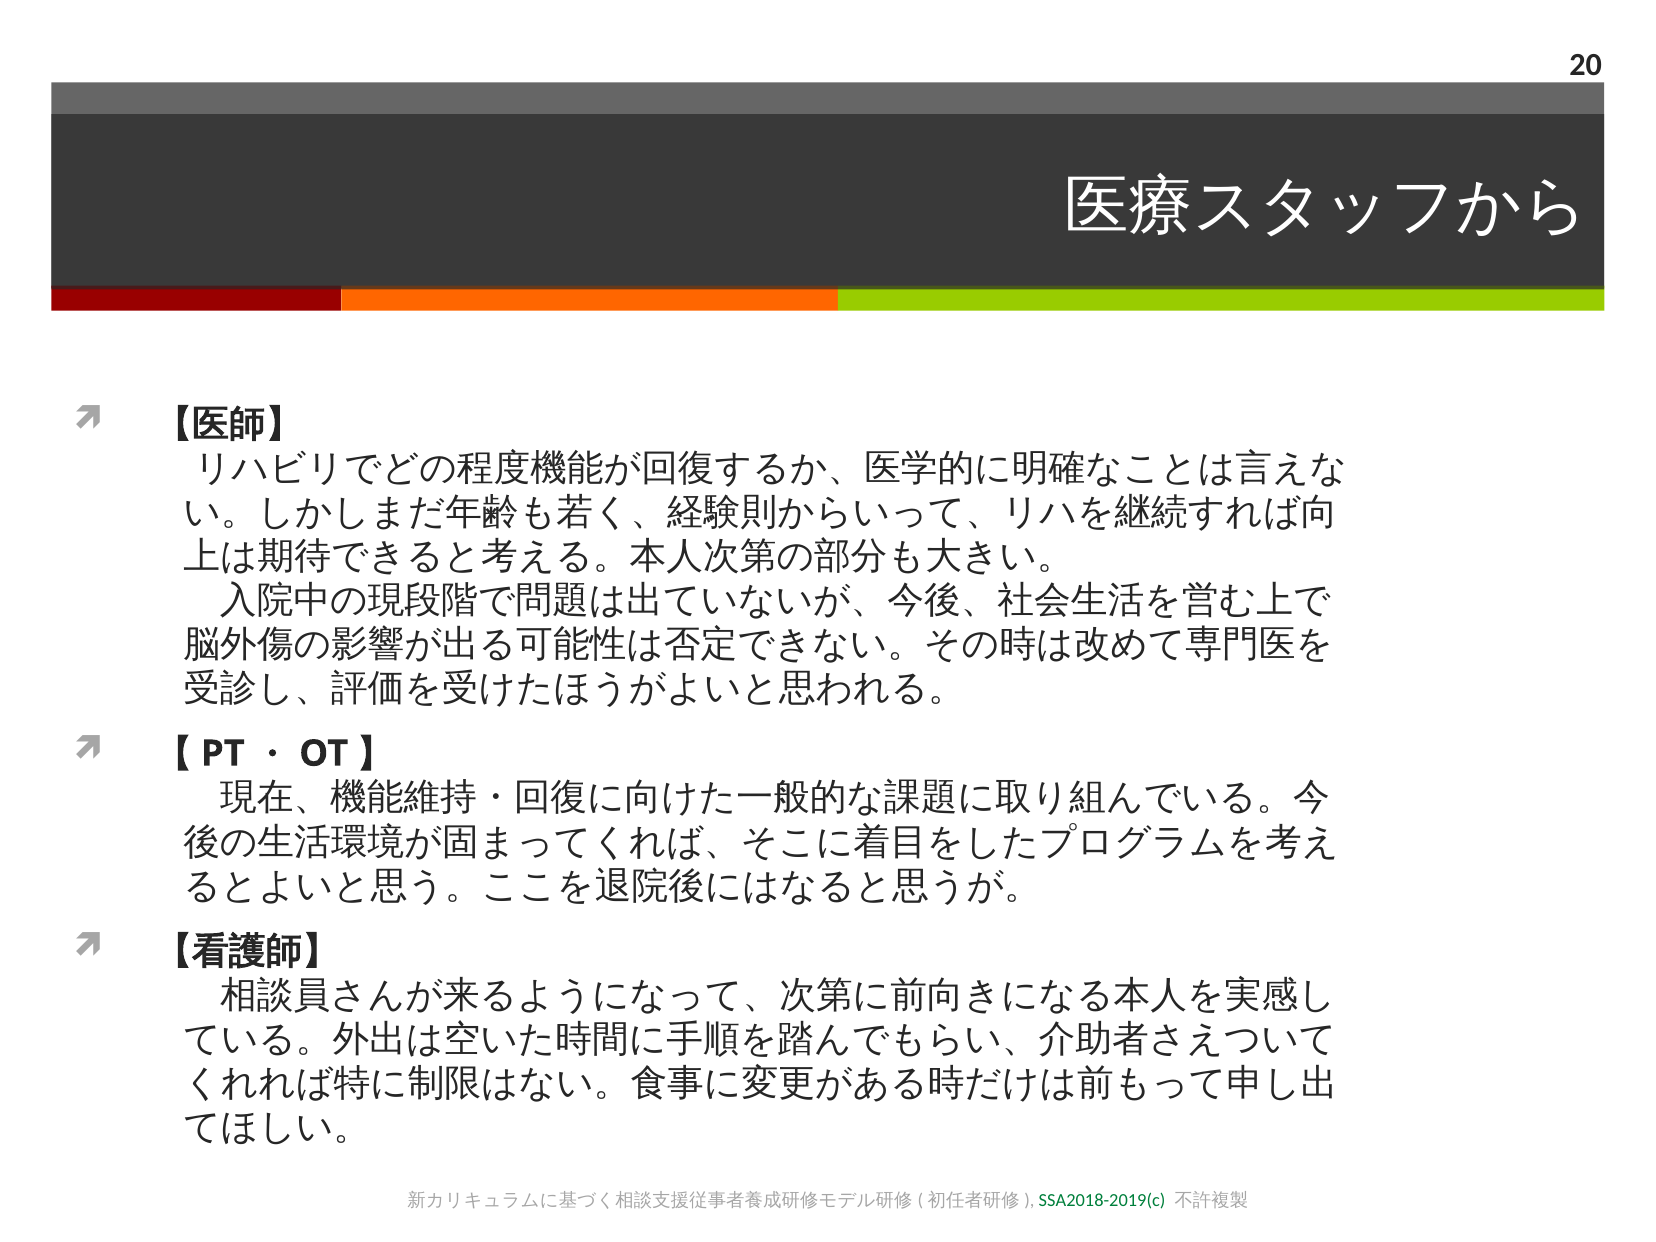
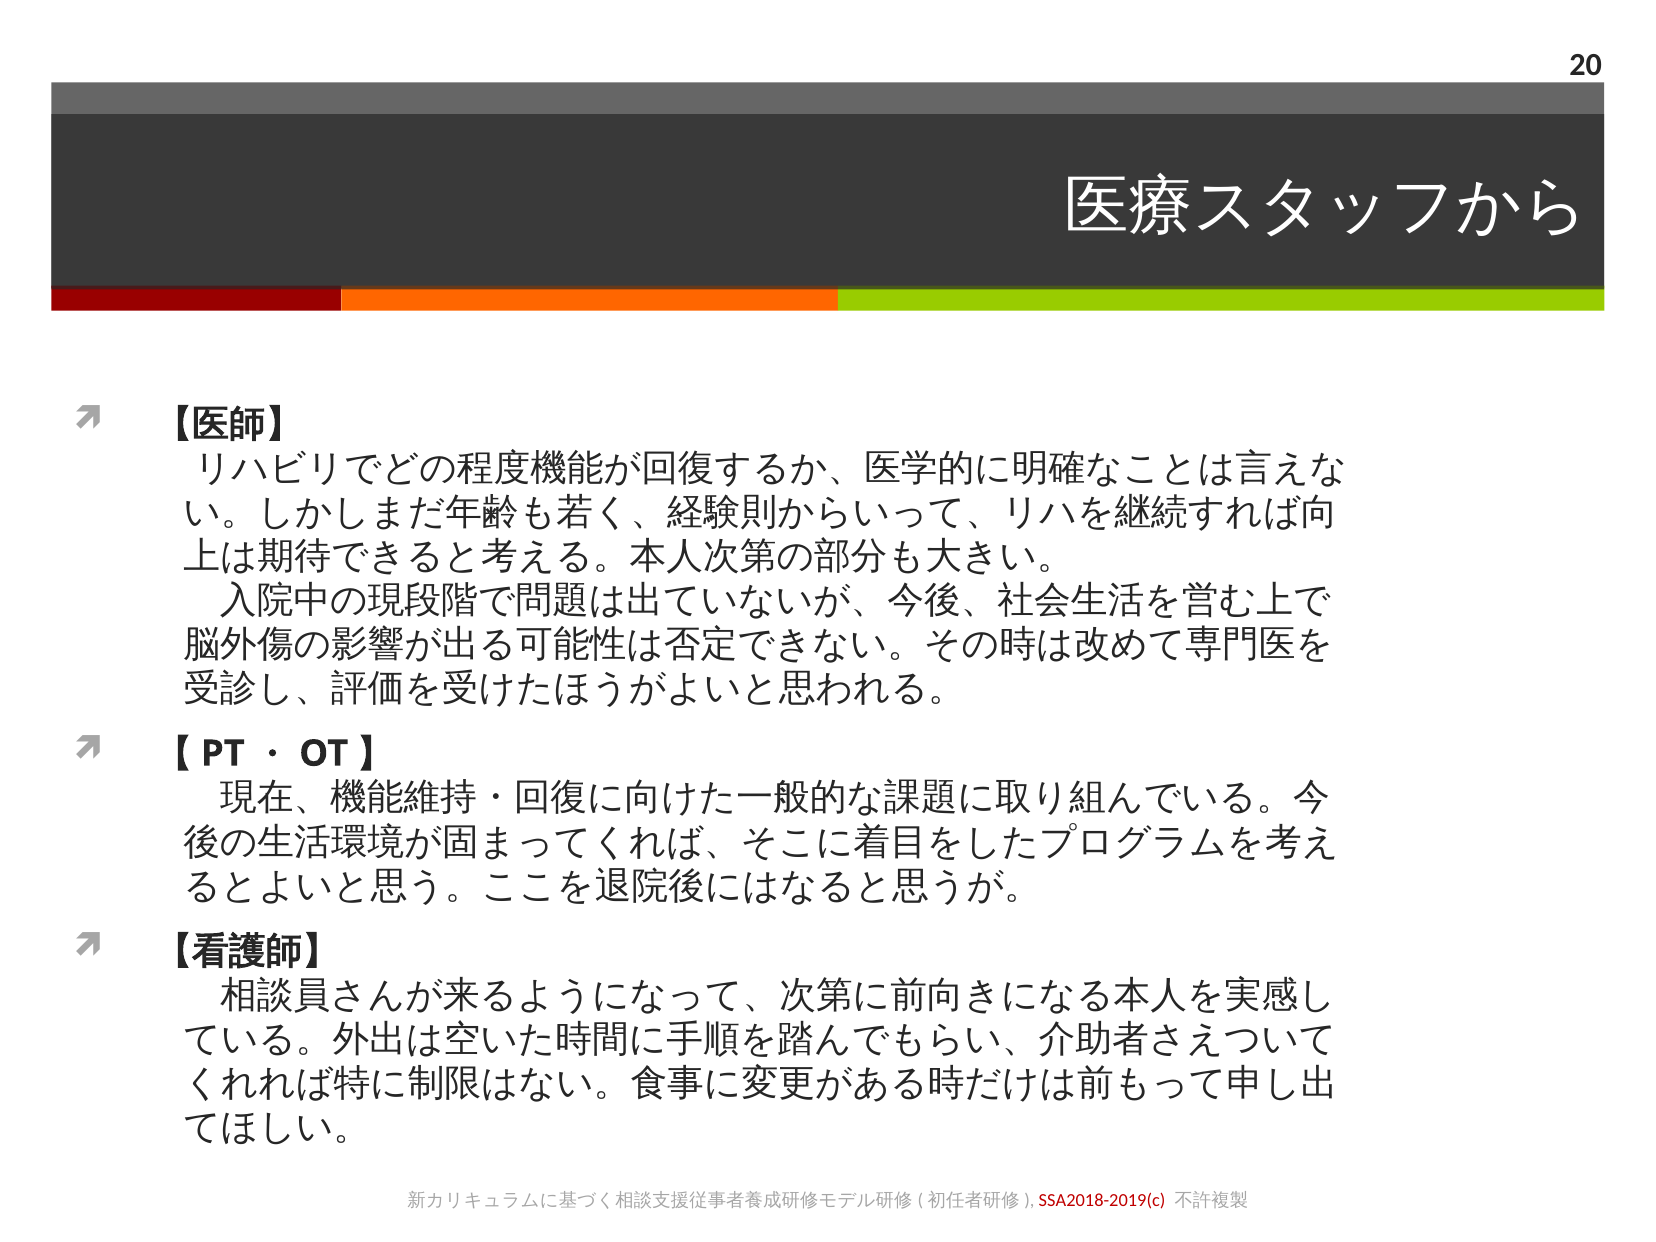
SSA2018-2019(c colour: green -> red (1102, 1200)
